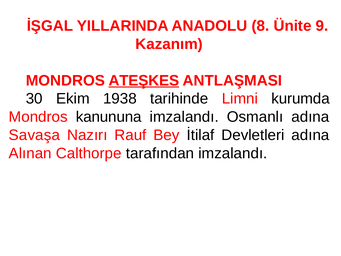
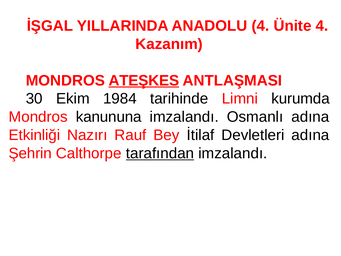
ANADOLU 8: 8 -> 4 (260, 26)
Ünite 9: 9 -> 4 (322, 26)
1938: 1938 -> 1984 (120, 99)
Savaşa: Savaşa -> Etkinliği (34, 135)
Alınan: Alınan -> Şehrin (30, 153)
tarafından underline: none -> present (160, 153)
